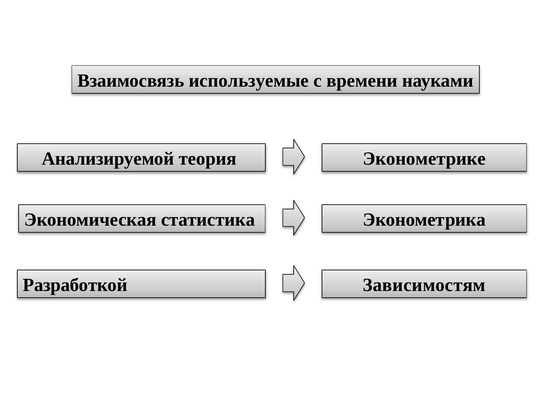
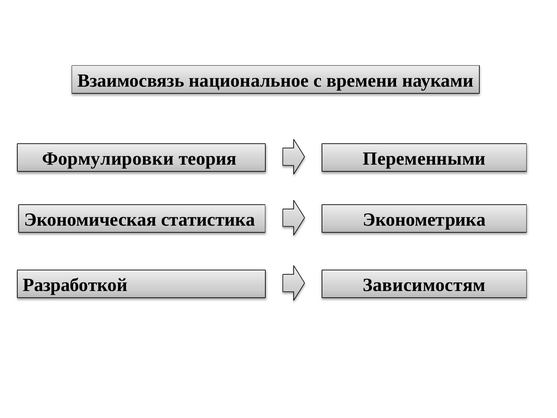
используемые: используемые -> национальное (249, 81)
Анализируемой: Анализируемой -> Формулировки (108, 159)
Эконометрике: Эконометрике -> Переменными (424, 159)
